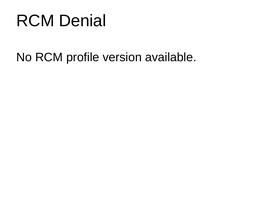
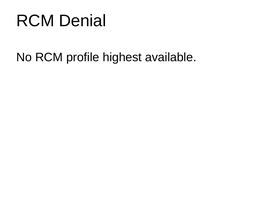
version: version -> highest (122, 57)
